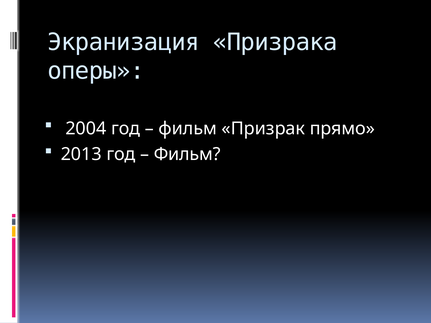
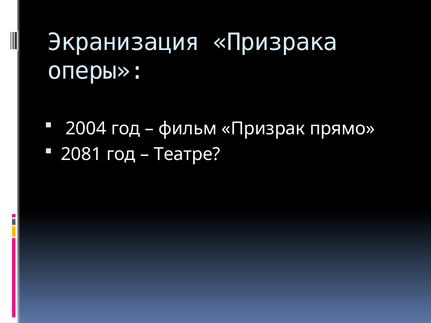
2013: 2013 -> 2081 (81, 154)
Фильм: Фильм -> Театре (187, 154)
